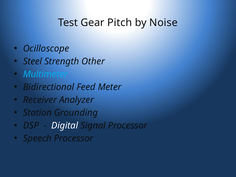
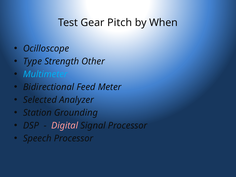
Noise: Noise -> When (164, 23)
Steel: Steel -> Type (32, 61)
Receiver: Receiver -> Selected (40, 100)
Digital colour: white -> pink (65, 126)
